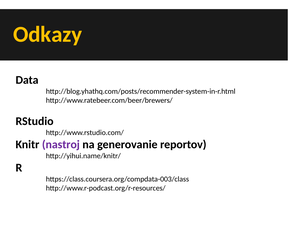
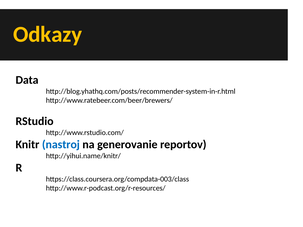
nastroj colour: purple -> blue (61, 145)
